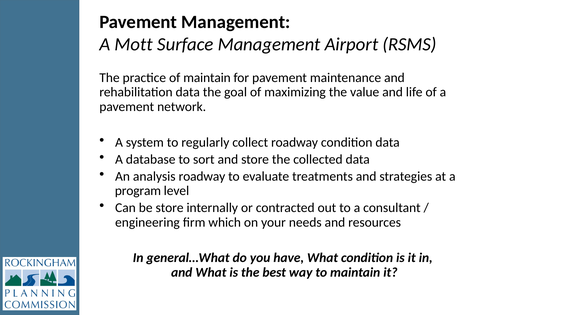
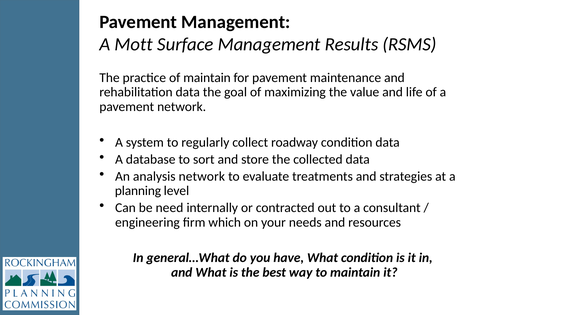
Airport: Airport -> Results (352, 45)
analysis roadway: roadway -> network (202, 177)
program: program -> planning (138, 191)
be store: store -> need (169, 208)
